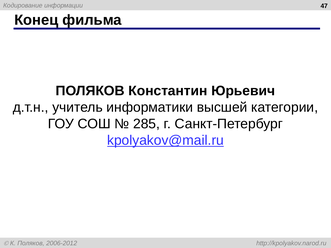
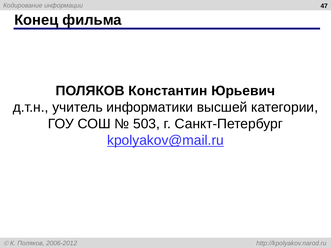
285: 285 -> 503 (147, 124)
